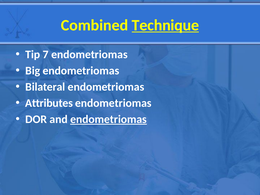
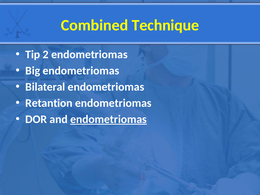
Technique underline: present -> none (165, 25)
7: 7 -> 2 (46, 55)
Attributes: Attributes -> Retantion (49, 103)
